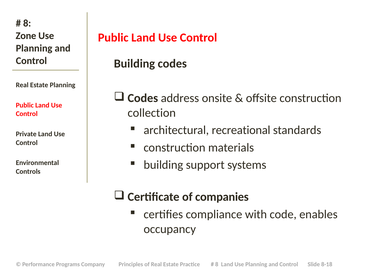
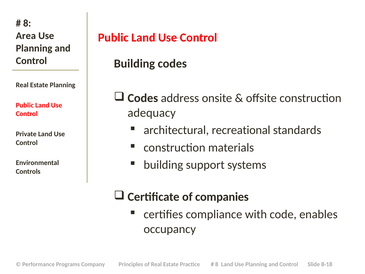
Zone: Zone -> Area (26, 36)
collection: collection -> adequacy (152, 113)
